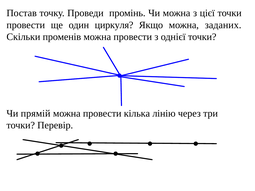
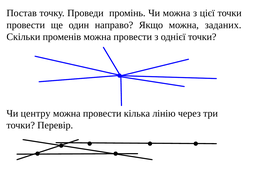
циркуля: циркуля -> направо (114, 25)
прямій: прямій -> центру (36, 114)
